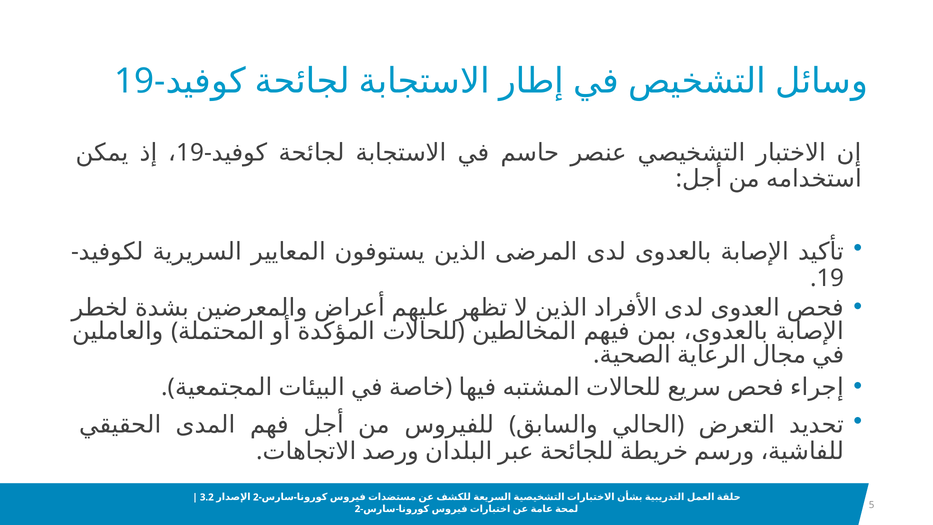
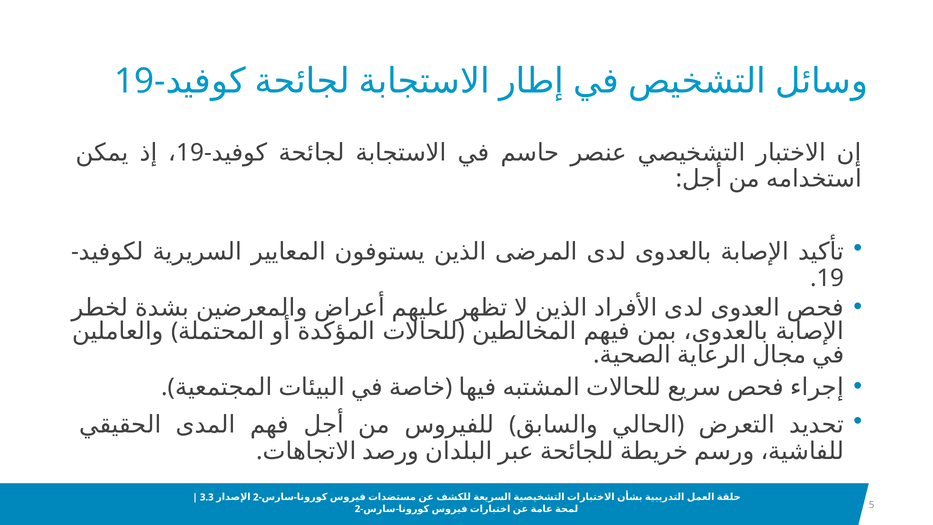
3.2: 3.2 -> 3.3 (207, 497)
